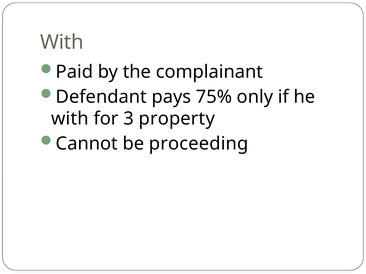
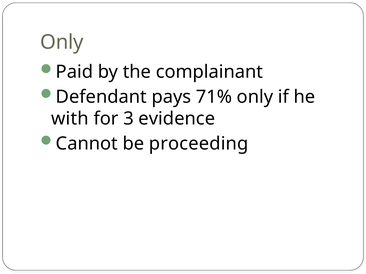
With: With -> Only (62, 42)
75%: 75% -> 71% (214, 97)
property: property -> evidence (177, 119)
